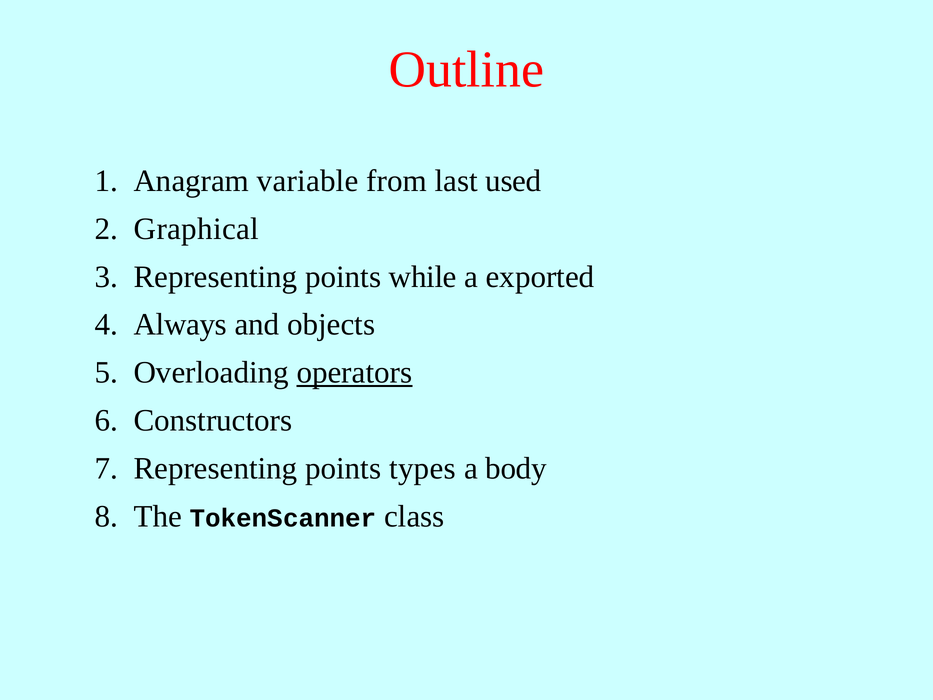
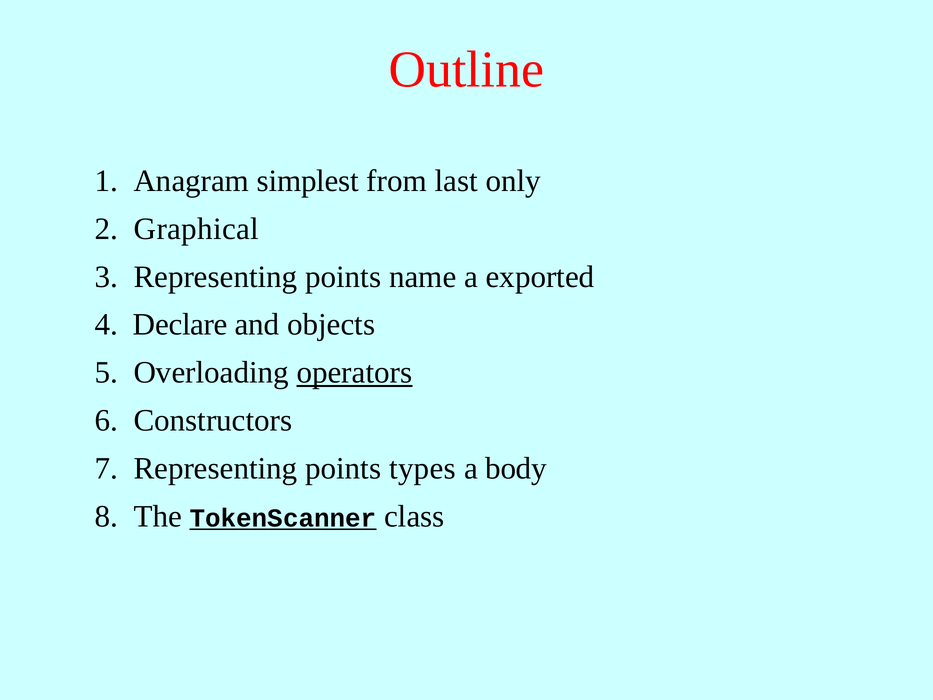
variable: variable -> simplest (308, 181)
used: used -> only (513, 181)
while: while -> name (423, 277)
Always: Always -> Declare (180, 325)
TokenScanner underline: none -> present (283, 518)
